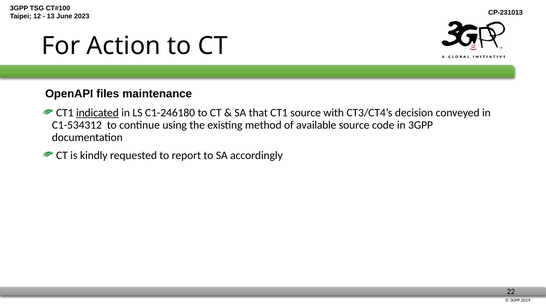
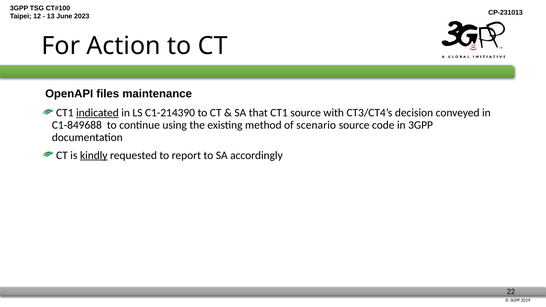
C1-246180: C1-246180 -> C1-214390 (170, 113)
C1-534312: C1-534312 -> C1-849688 (77, 125)
available: available -> scenario (316, 125)
kindly underline: none -> present (94, 155)
